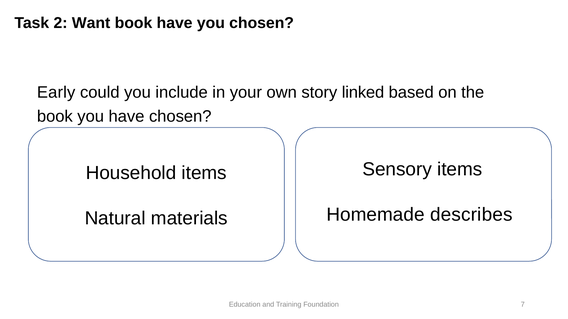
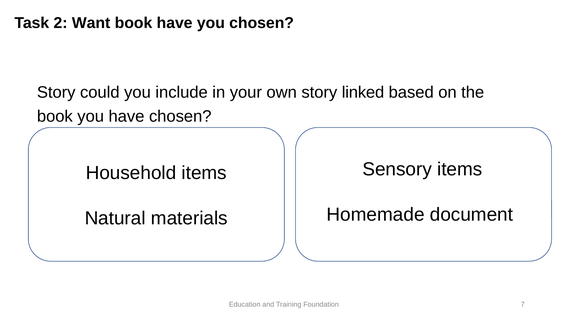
Early: Early -> Story (56, 93)
describes: describes -> document (471, 215)
